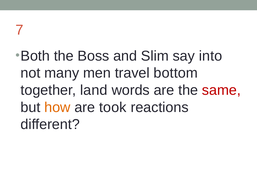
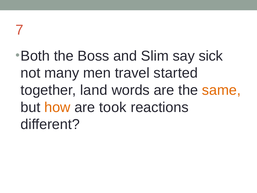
into: into -> sick (211, 56)
bottom: bottom -> started (176, 73)
same colour: red -> orange (221, 90)
